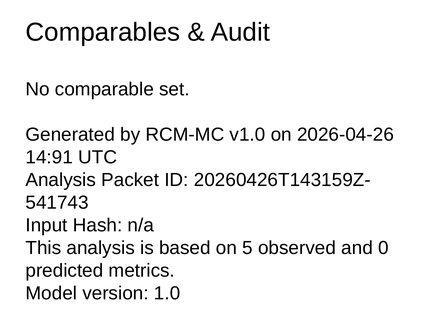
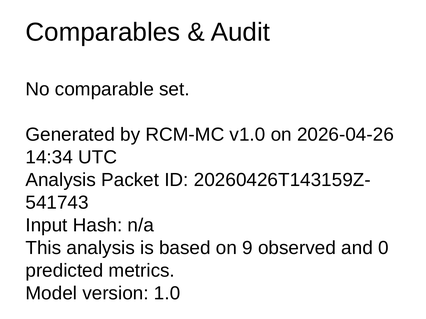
14:91: 14:91 -> 14:34 (49, 158)
5: 5 -> 9 (248, 248)
